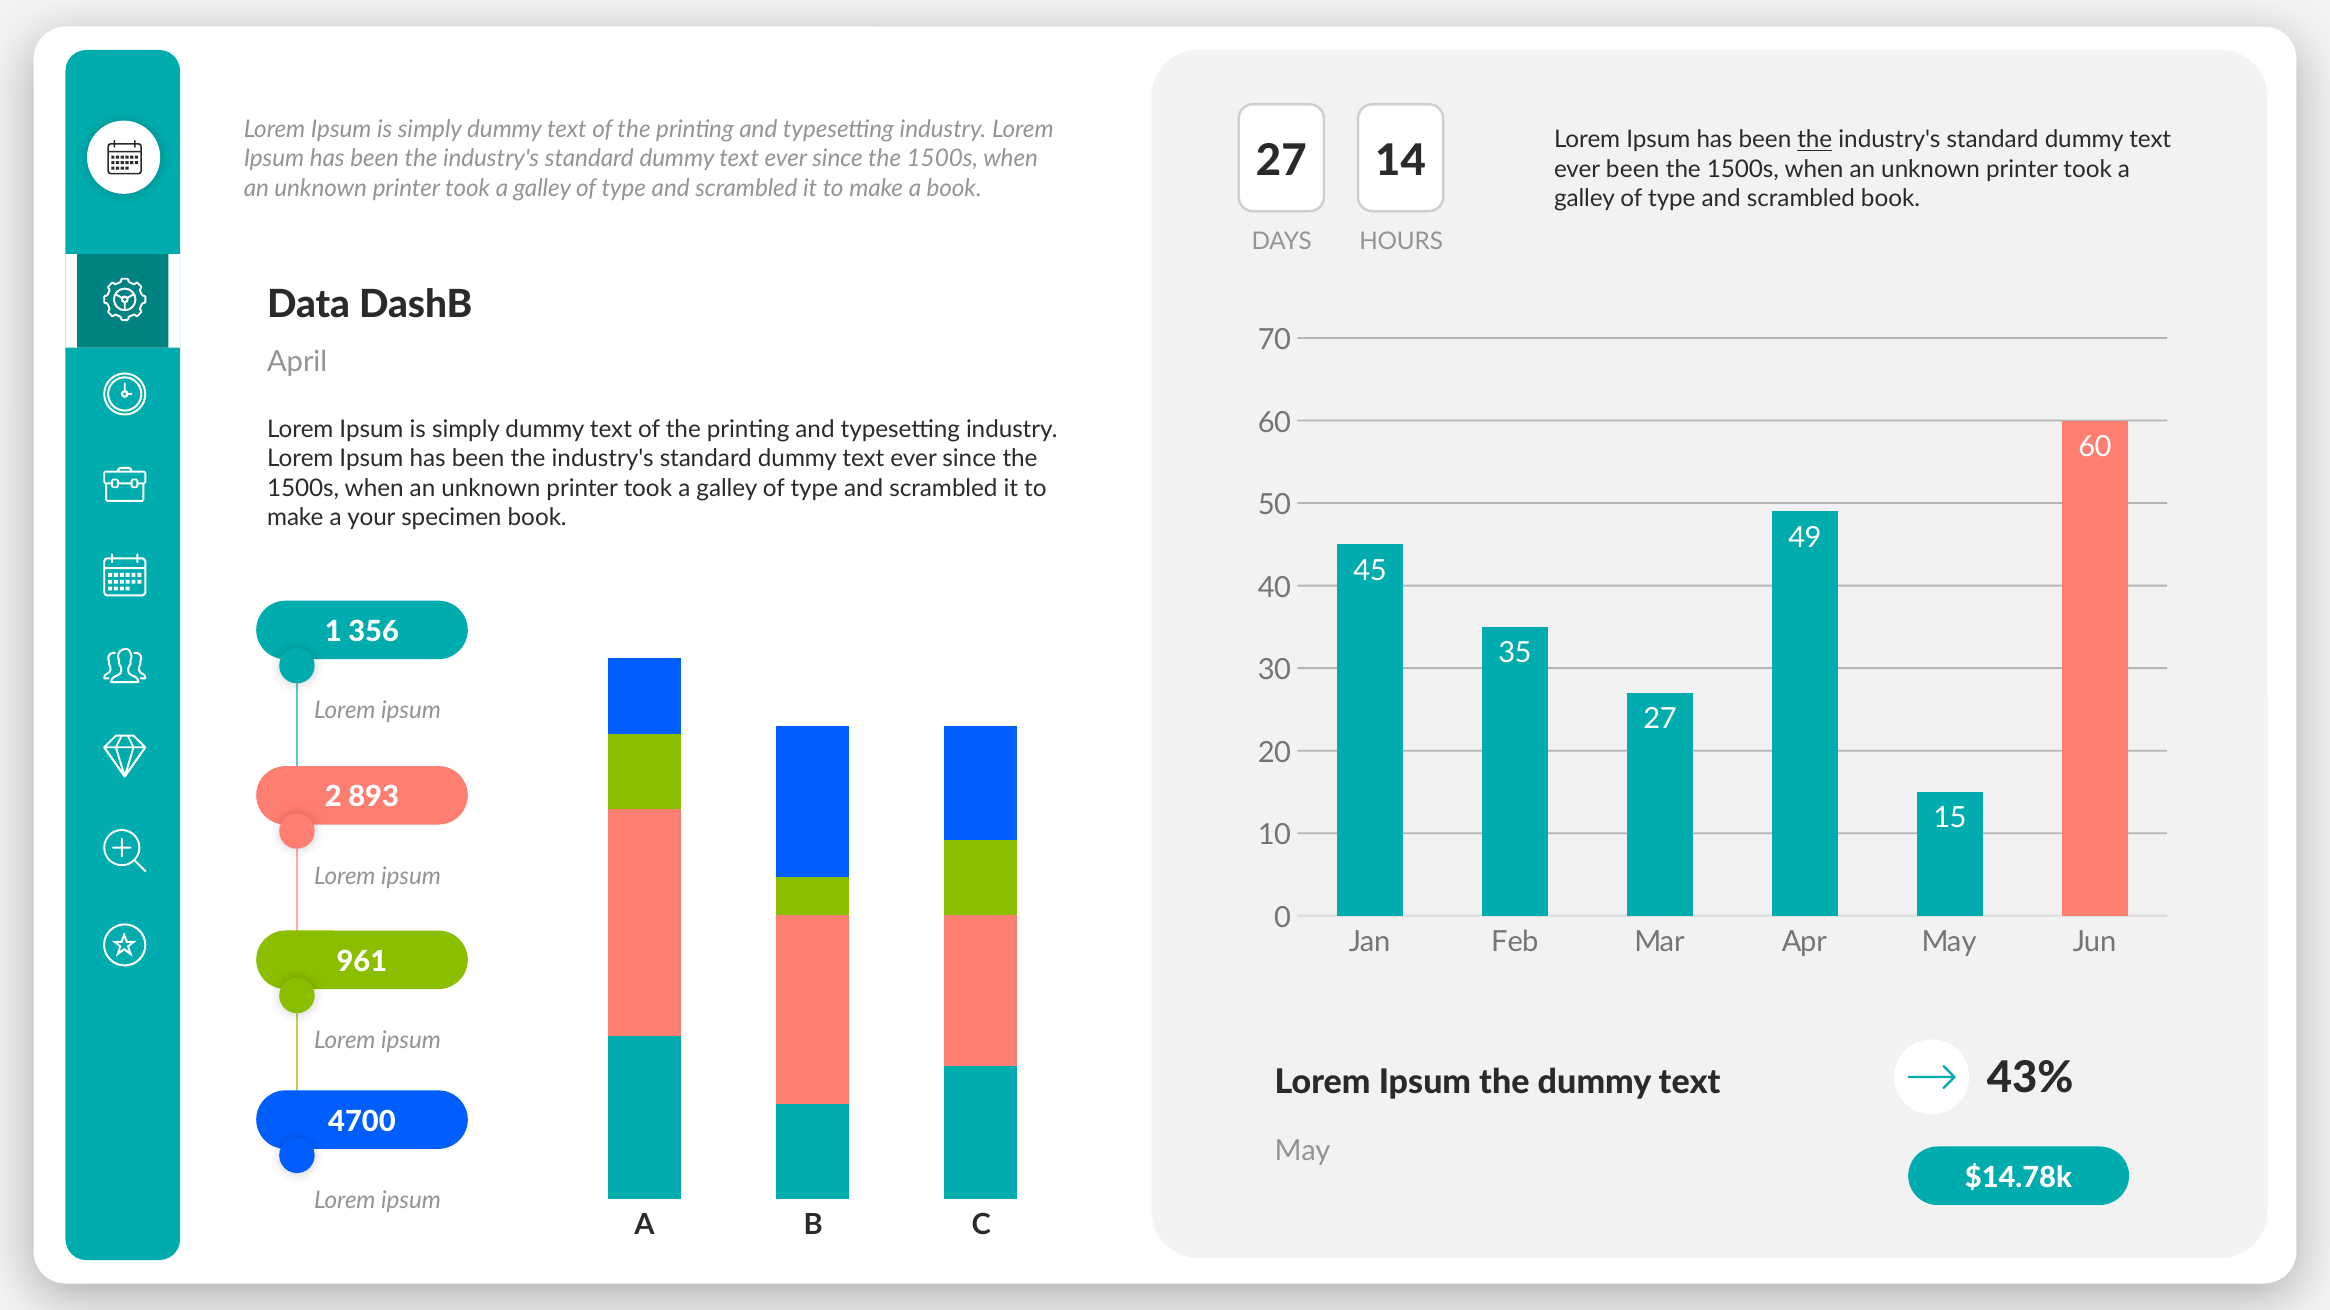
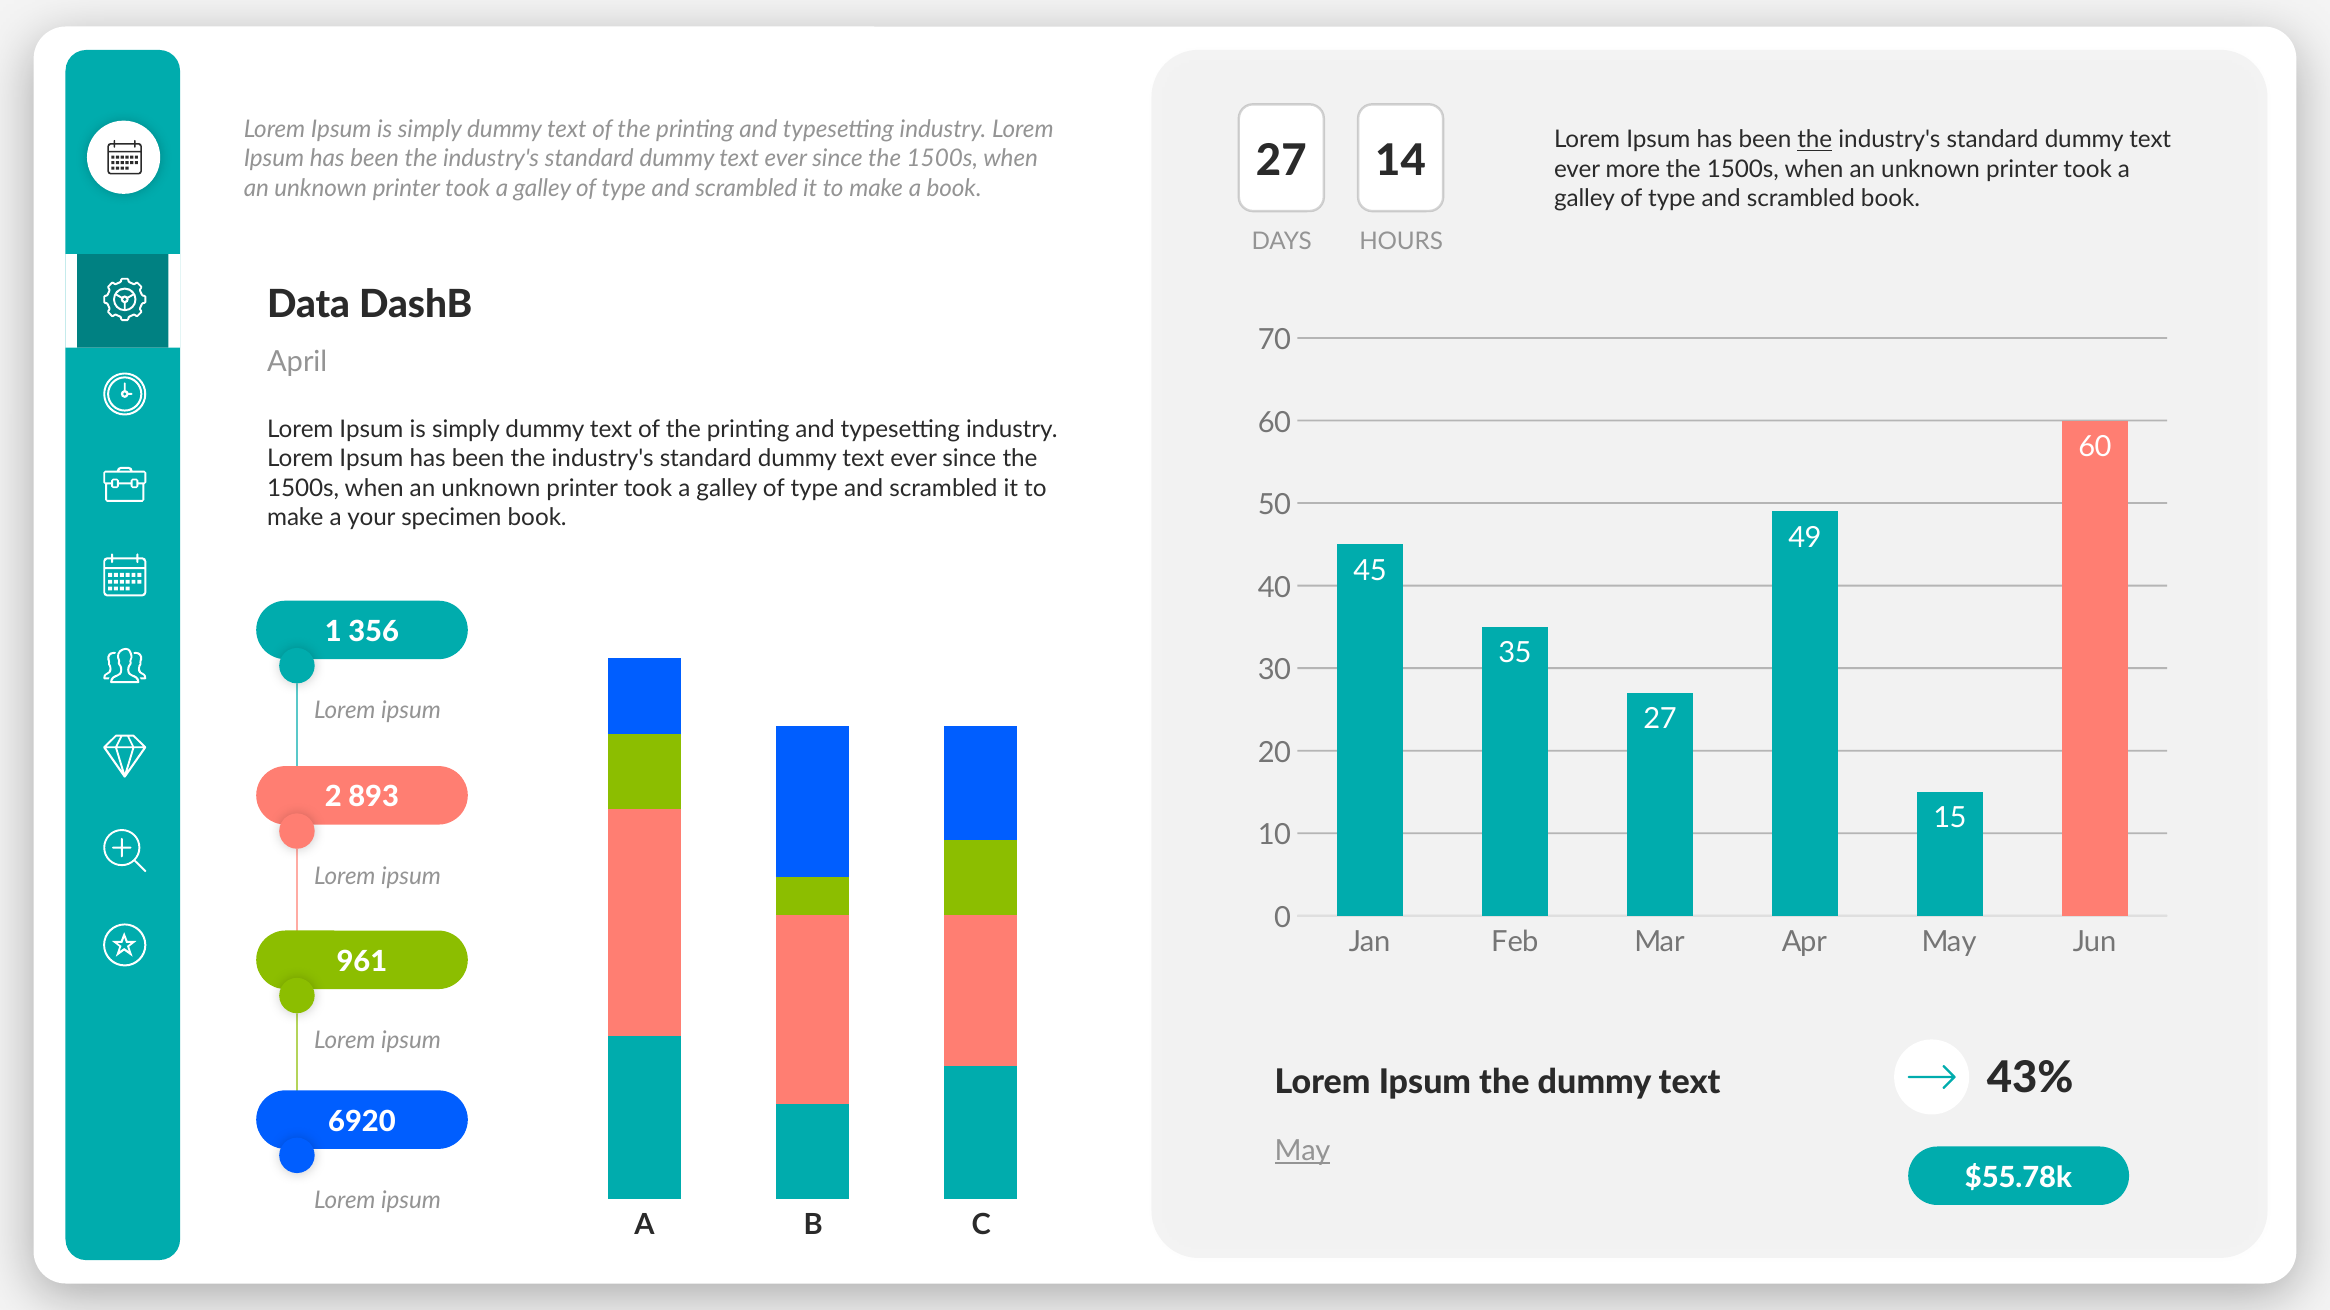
ever been: been -> more (1633, 169)
4700: 4700 -> 6920 (362, 1122)
May underline: none -> present (1302, 1151)
$14.78k: $14.78k -> $55.78k (2018, 1178)
